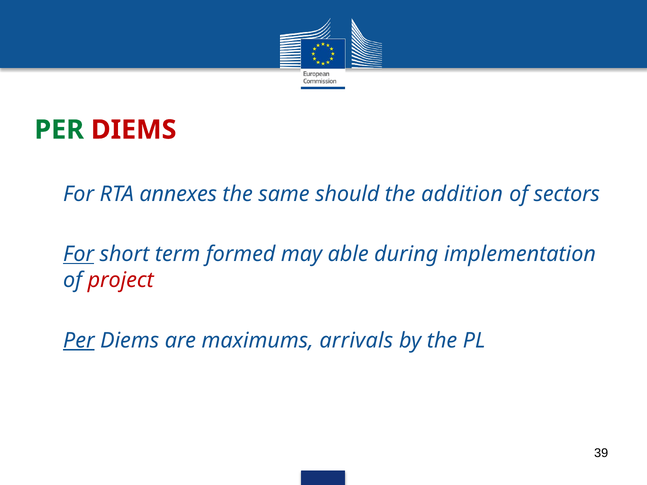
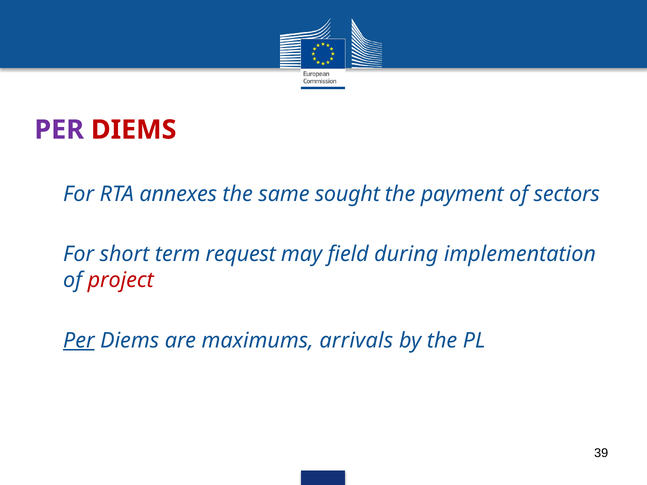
PER colour: green -> purple (59, 130)
should: should -> sought (347, 194)
addition: addition -> payment (462, 194)
For underline: present -> none (79, 254)
formed: formed -> request (241, 254)
able: able -> field (348, 254)
